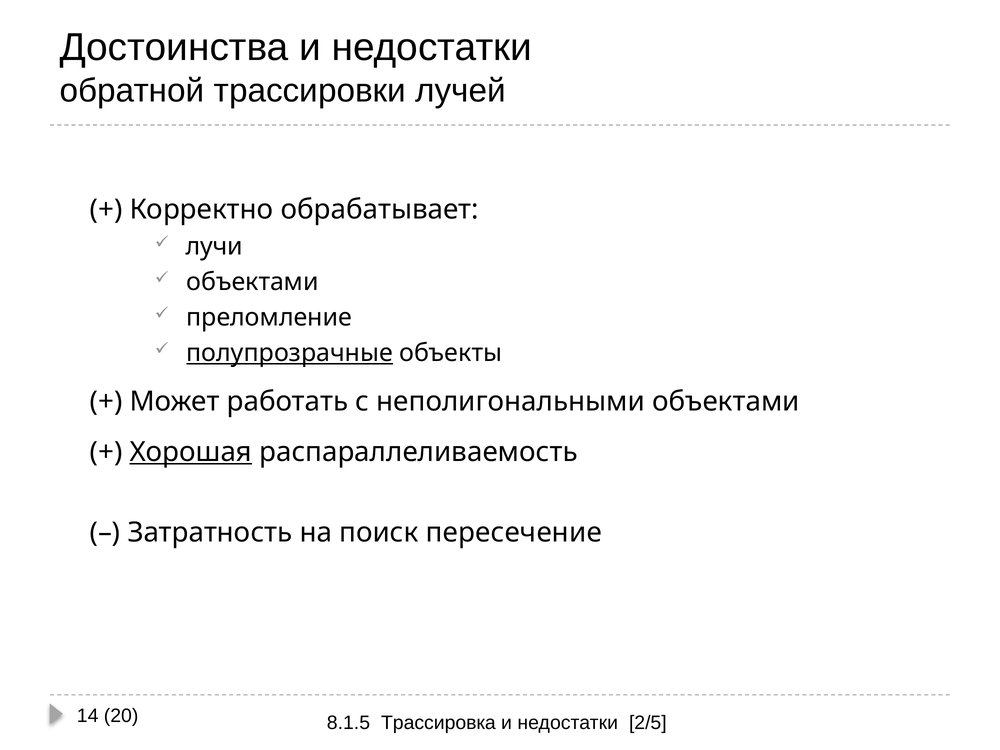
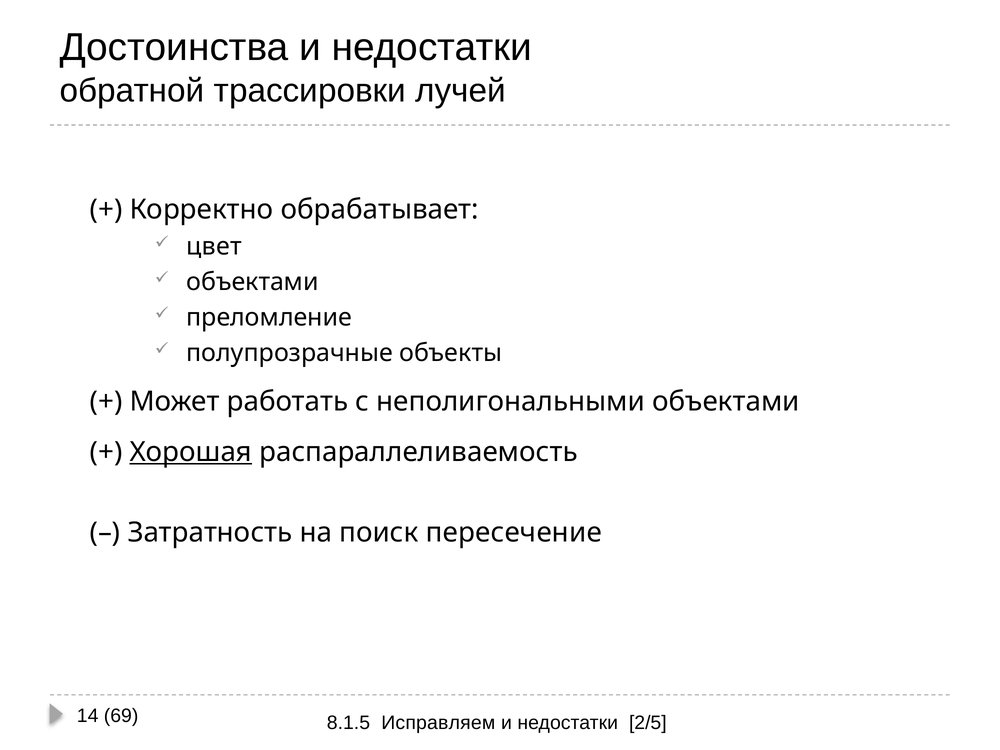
лучи: лучи -> цвет (214, 247)
полупрозрачные underline: present -> none (290, 353)
20: 20 -> 69 (121, 716)
Трассировка: Трассировка -> Исправляем (438, 723)
